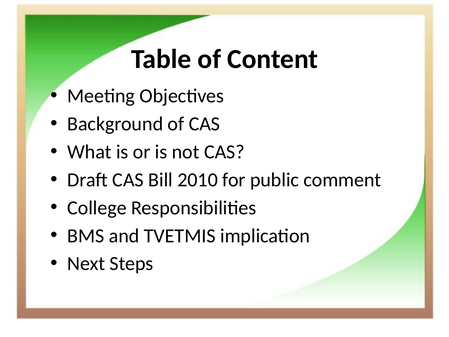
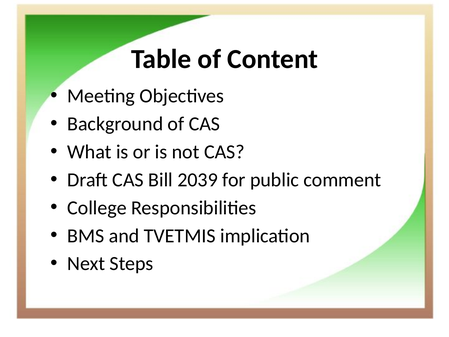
2010: 2010 -> 2039 (198, 180)
